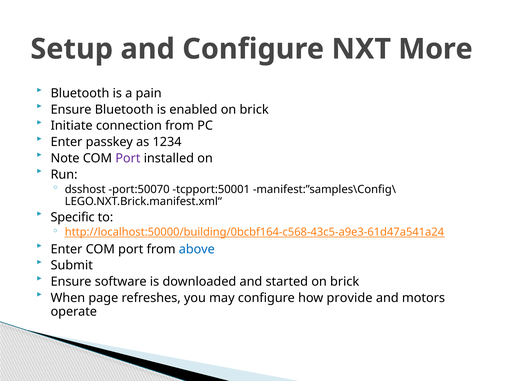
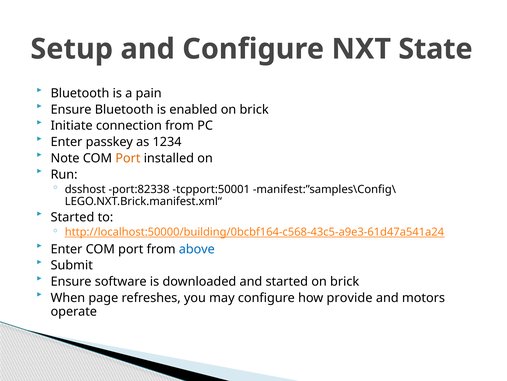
More: More -> State (435, 49)
Port colour: purple -> orange (128, 158)
port:50070: port:50070 -> port:82338 (139, 189)
Specific: Specific -> Started (72, 217)
